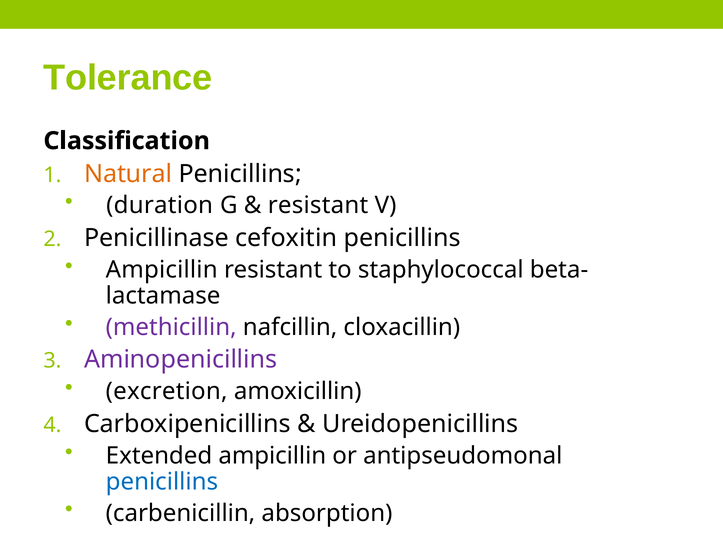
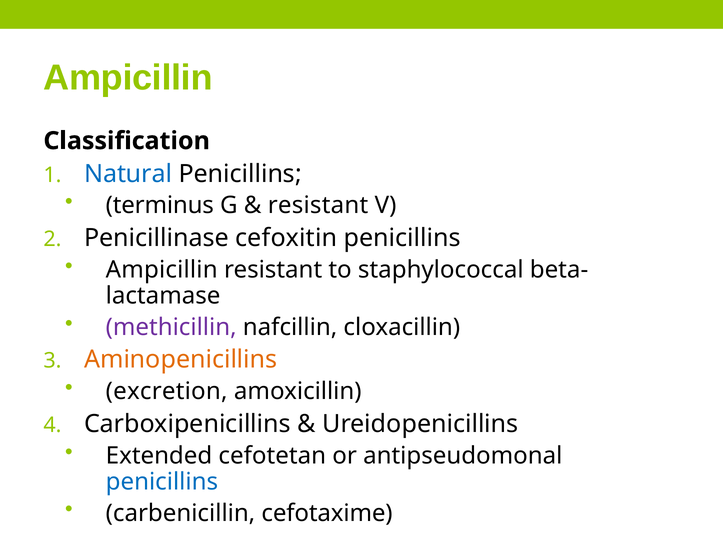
Tolerance: Tolerance -> Ampicillin (128, 78)
Natural colour: orange -> blue (128, 174)
duration: duration -> terminus (160, 206)
Aminopenicillins colour: purple -> orange (181, 360)
Extended ampicillin: ampicillin -> cefotetan (272, 456)
absorption: absorption -> cefotaxime (327, 513)
